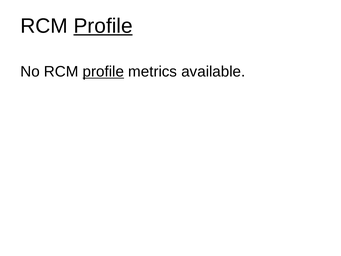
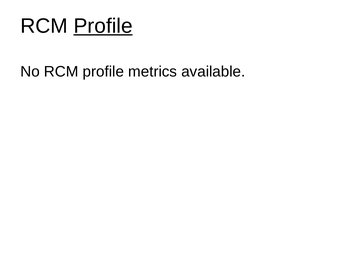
profile underline: present -> none (103, 72)
